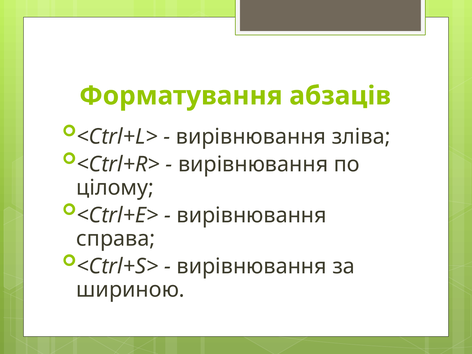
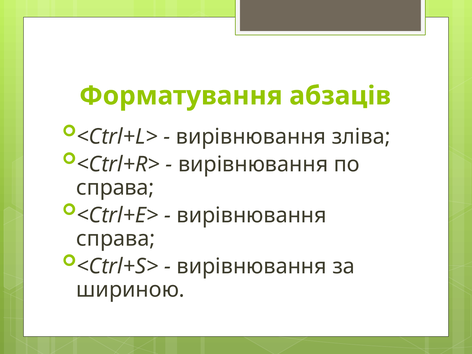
цілому: цілому -> справа (115, 188)
